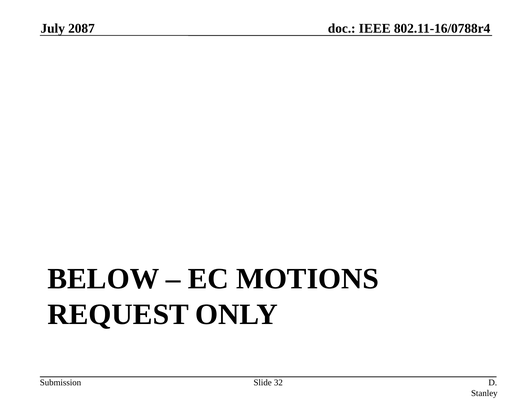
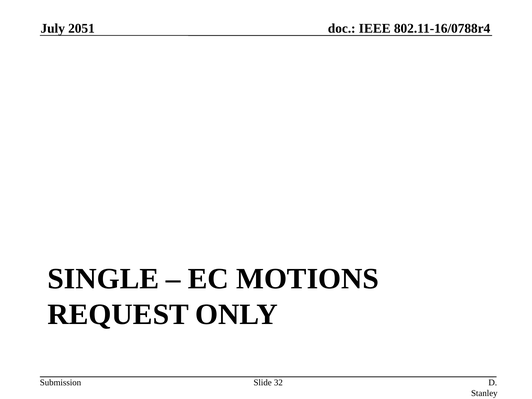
2087: 2087 -> 2051 (81, 28)
BELOW: BELOW -> SINGLE (103, 279)
